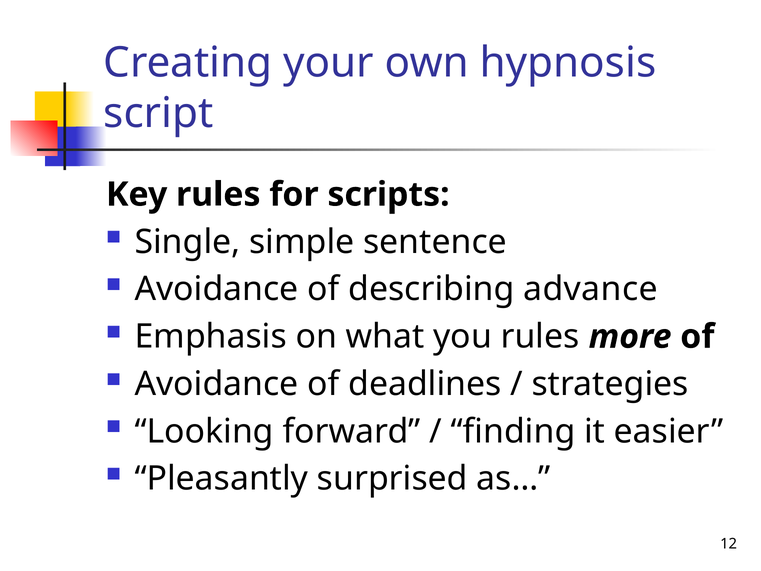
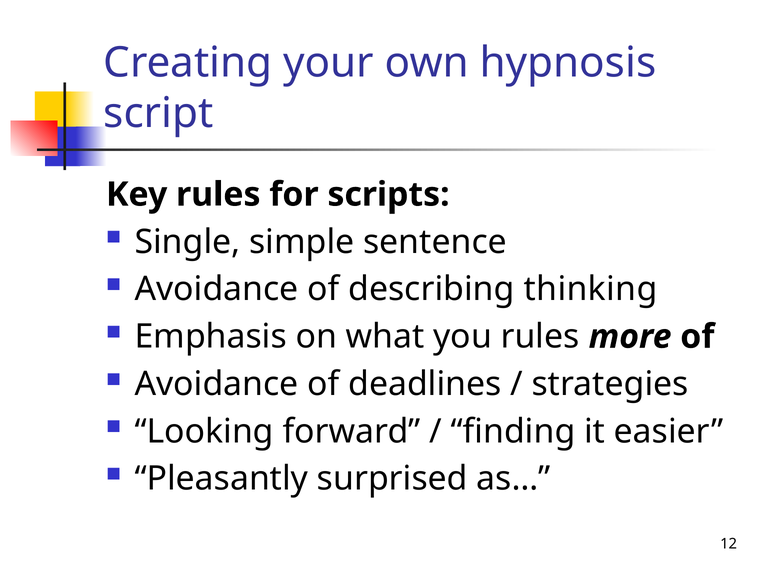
advance: advance -> thinking (591, 289)
